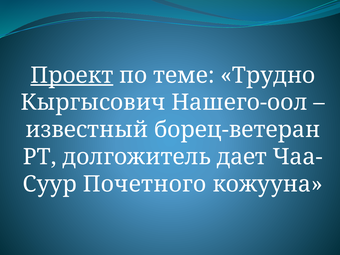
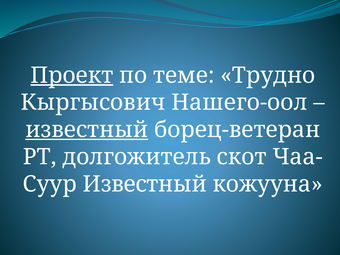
известный underline: none -> present (87, 130)
дает: дает -> скот (242, 157)
Почетного: Почетного -> Известный (145, 184)
